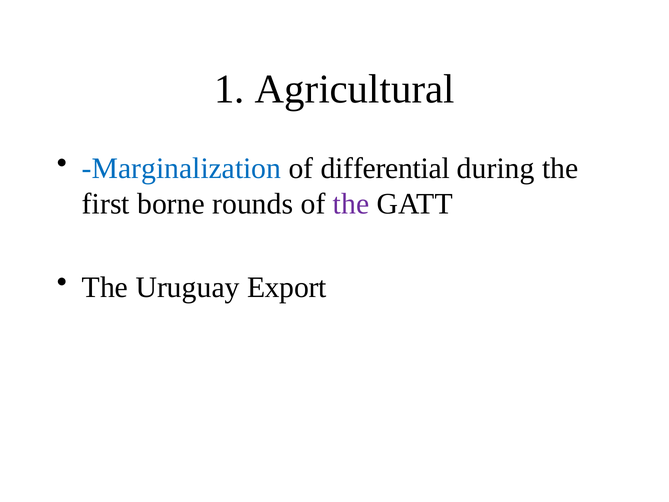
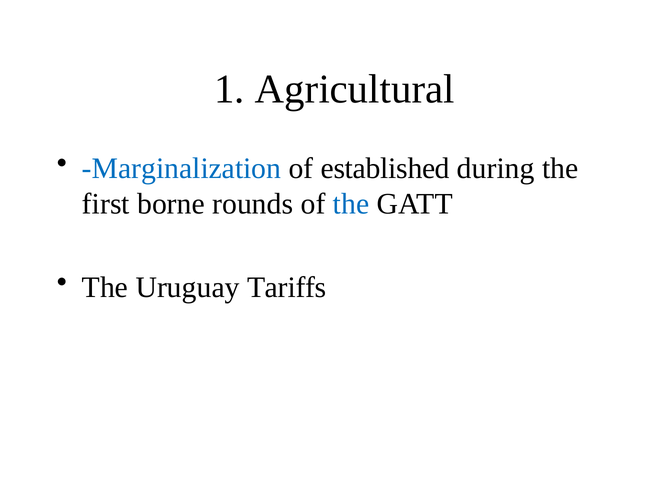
differential: differential -> established (385, 168)
the colour: purple -> blue (351, 204)
Export: Export -> Tariffs (287, 287)
